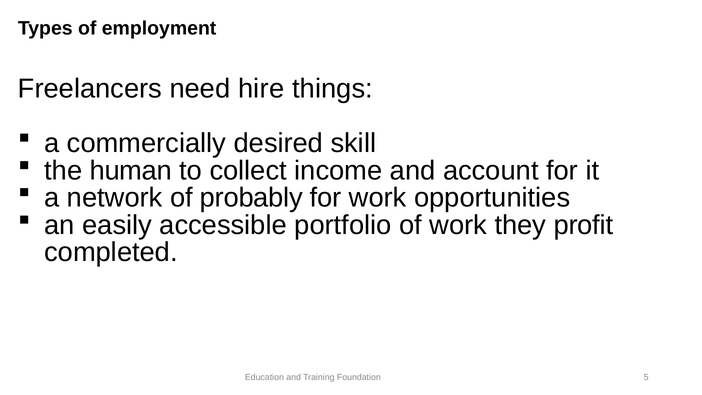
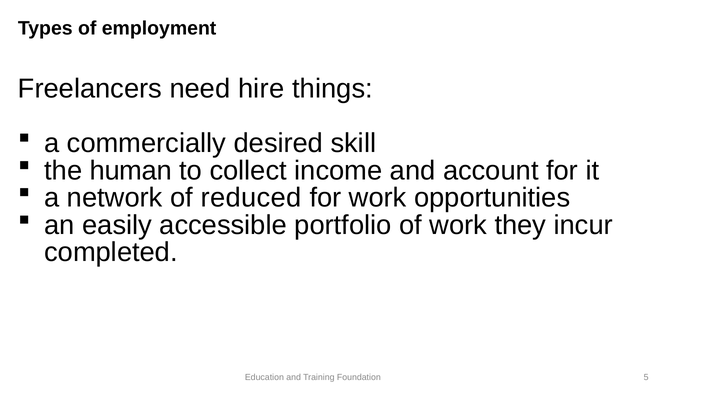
probably: probably -> reduced (251, 198)
profit: profit -> incur (583, 225)
